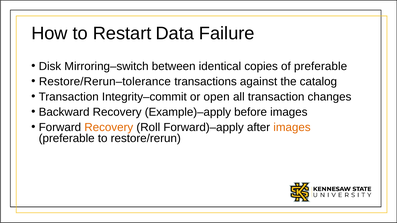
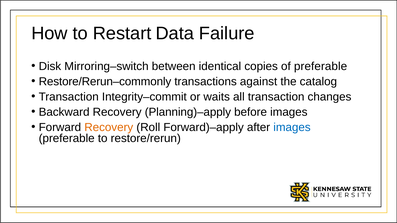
Restore/Rerun–tolerance: Restore/Rerun–tolerance -> Restore/Rerun–commonly (105, 82)
open: open -> waits (217, 97)
Example)–apply: Example)–apply -> Planning)–apply (188, 112)
images colour: orange -> blue (292, 128)
